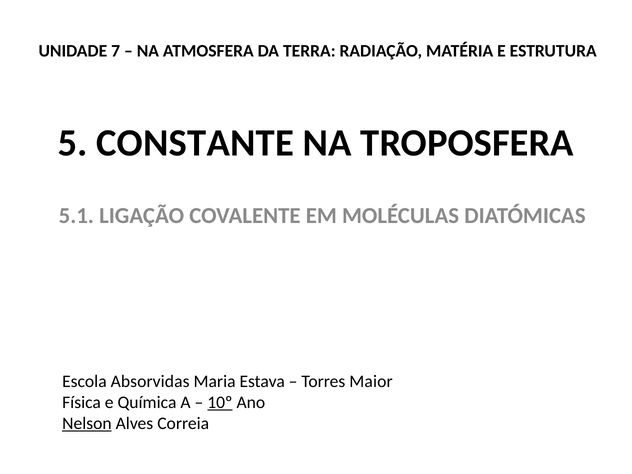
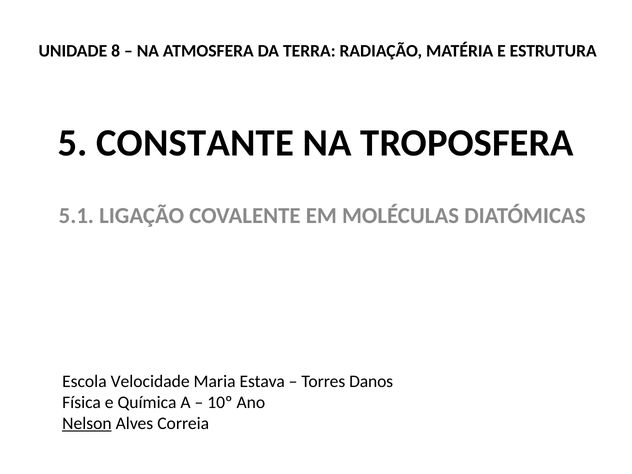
7: 7 -> 8 (116, 51)
Absorvidas: Absorvidas -> Velocidade (150, 381)
Maior: Maior -> Danos (371, 381)
10º underline: present -> none (220, 402)
